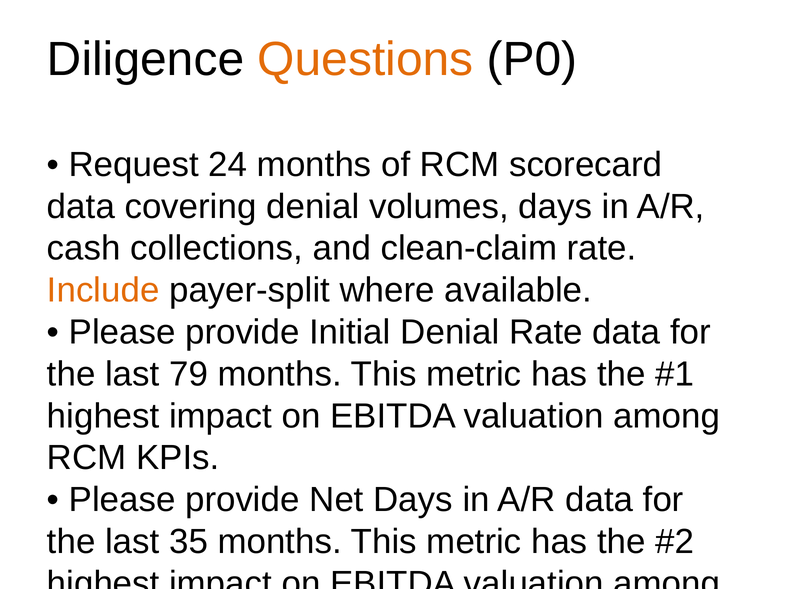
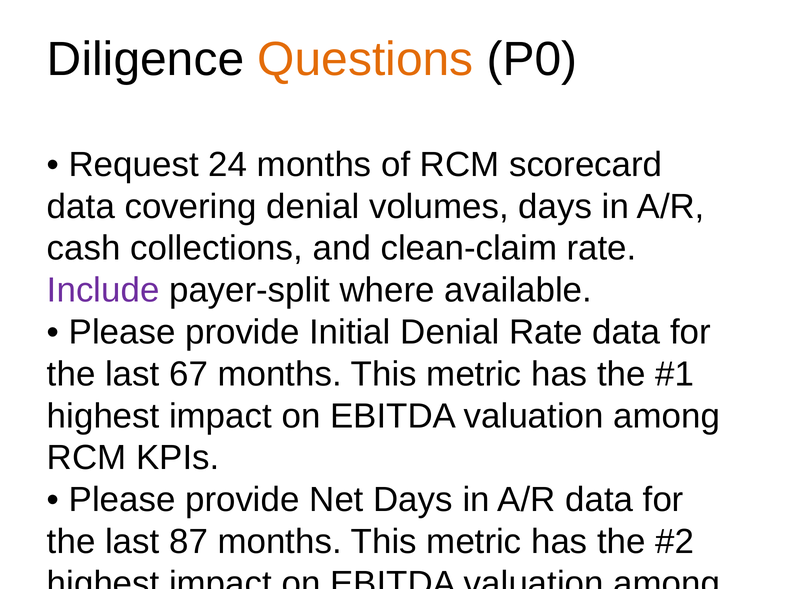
Include colour: orange -> purple (103, 290)
79: 79 -> 67 (189, 374)
35: 35 -> 87 (189, 542)
